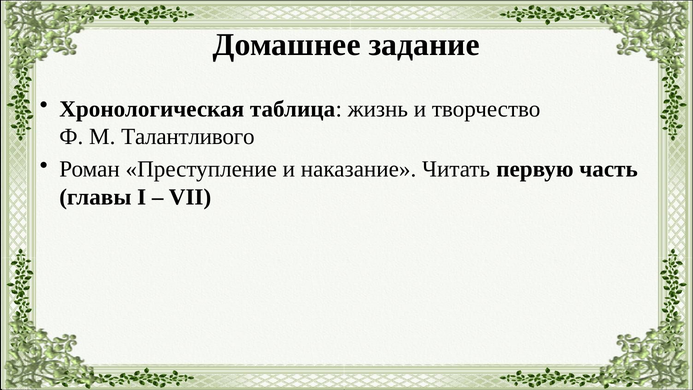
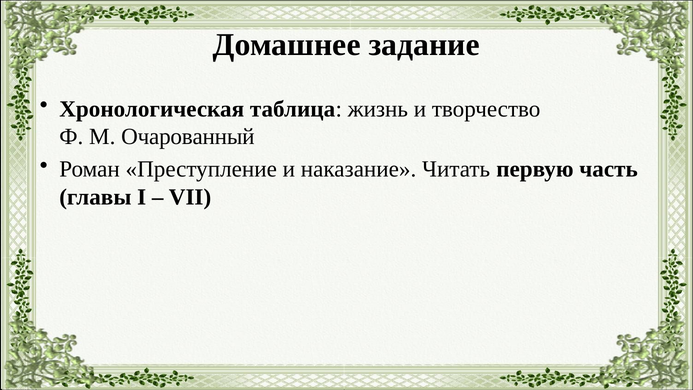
Талантливого: Талантливого -> Очарованный (188, 137)
